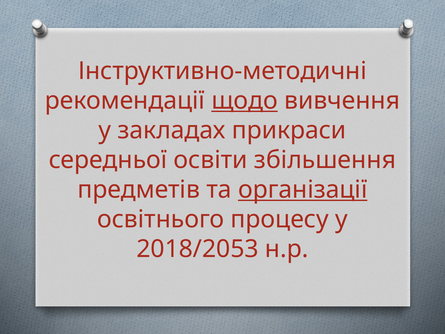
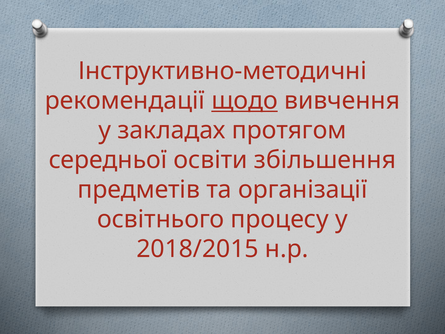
прикраси: прикраси -> протягом (289, 130)
організації underline: present -> none (303, 189)
2018/2053: 2018/2053 -> 2018/2015 (198, 249)
